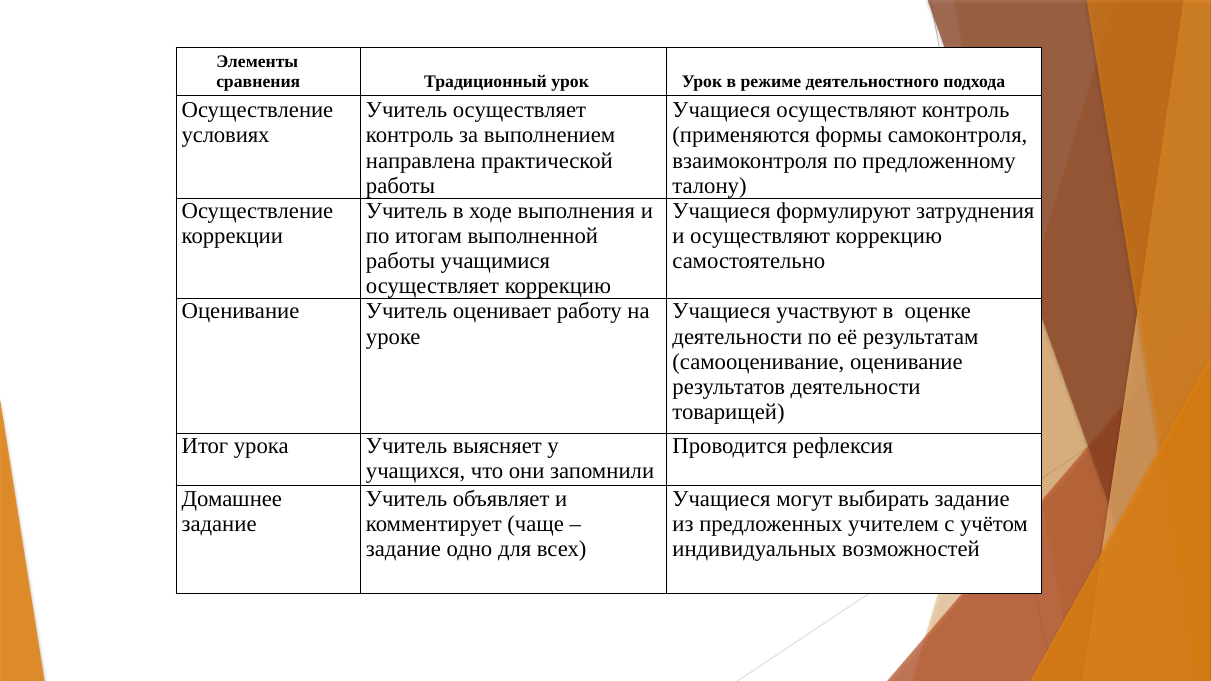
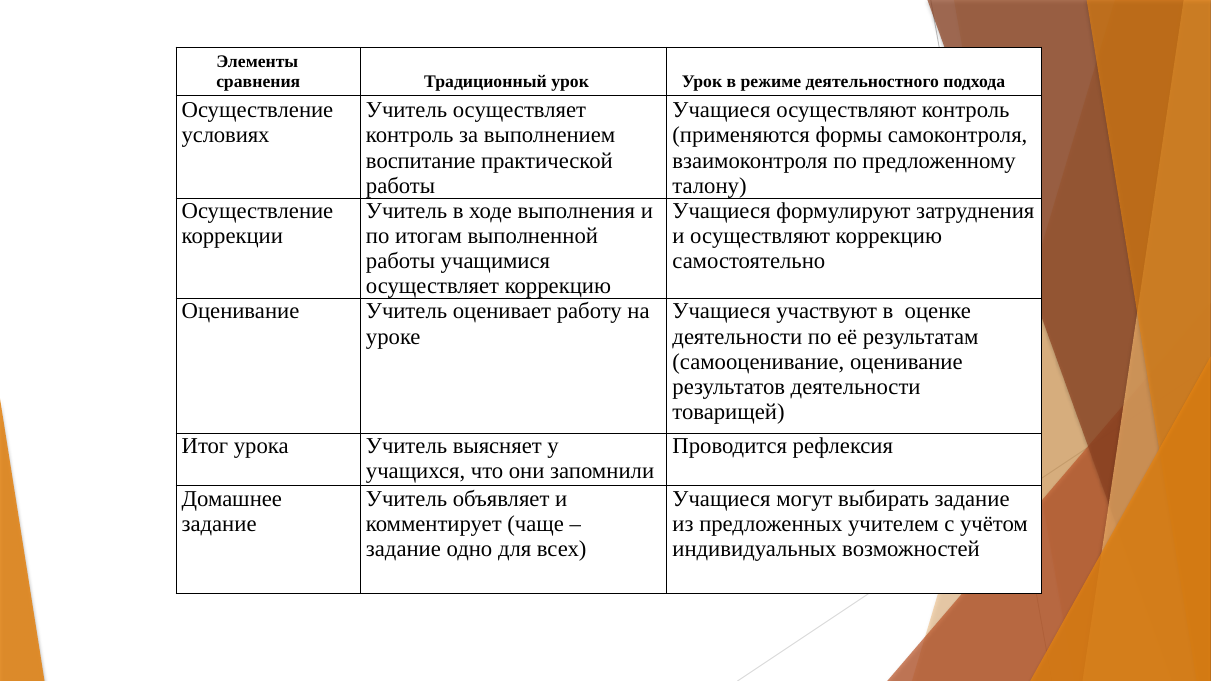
направлена: направлена -> воспитание (421, 161)
